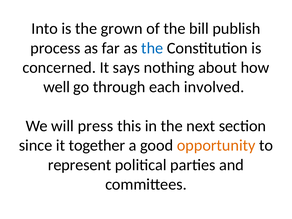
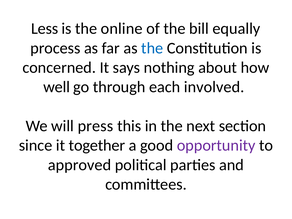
Into: Into -> Less (45, 29)
grown: grown -> online (122, 29)
publish: publish -> equally (236, 29)
opportunity colour: orange -> purple (216, 145)
represent: represent -> approved (80, 165)
